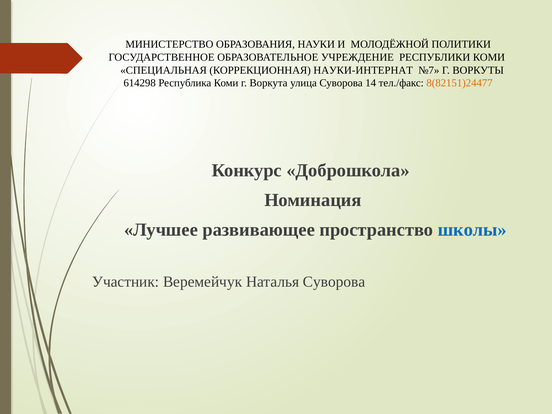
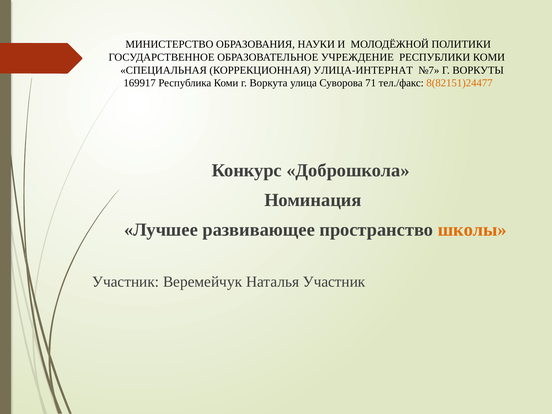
НАУКИ-ИНТЕРНАТ: НАУКИ-ИНТЕРНАТ -> УЛИЦА-ИНТЕРНАТ (363, 70)
614298: 614298 -> 169917 (140, 83)
14: 14 -> 71 (371, 83)
школы colour: blue -> orange (472, 230)
Наталья Суворова: Суворова -> Участник (334, 282)
